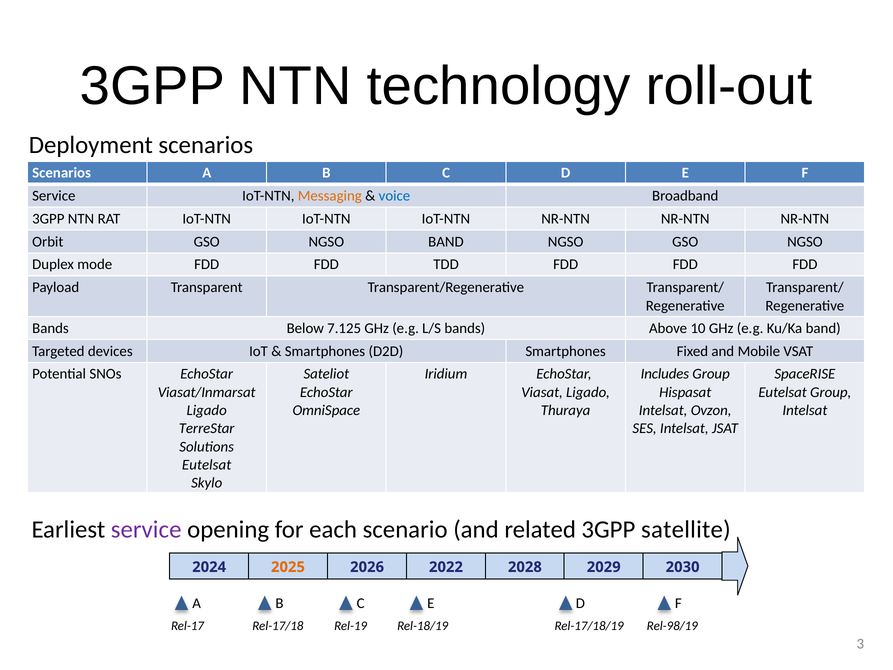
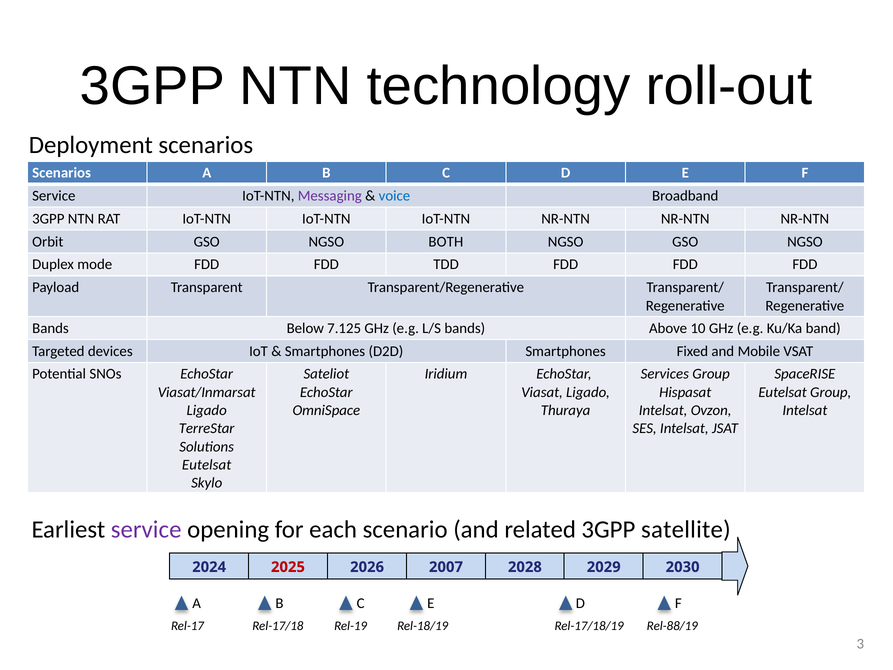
Messaging colour: orange -> purple (330, 196)
NGSO BAND: BAND -> BOTH (446, 242)
Includes: Includes -> Services (665, 374)
2025 colour: orange -> red (288, 567)
2022: 2022 -> 2007 (446, 567)
Rel-98/19: Rel-98/19 -> Rel-88/19 (672, 626)
